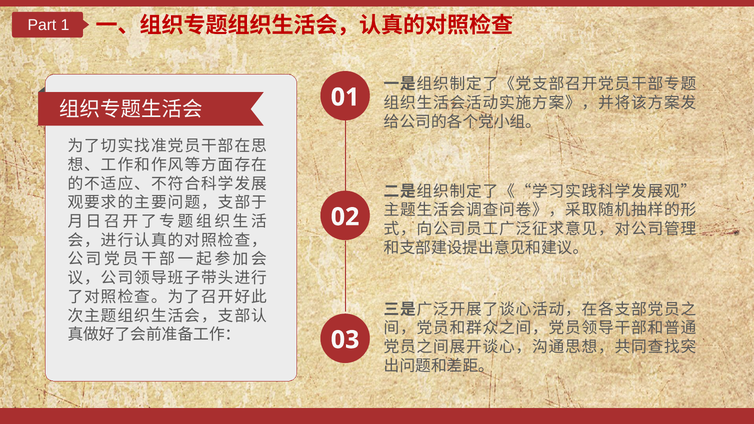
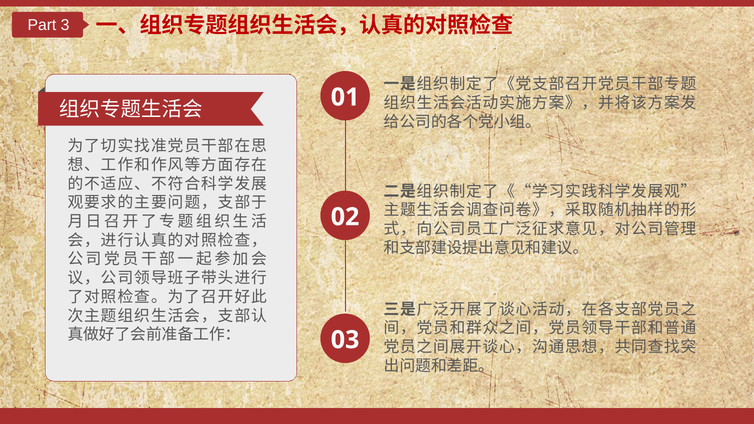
1: 1 -> 3 (65, 25)
